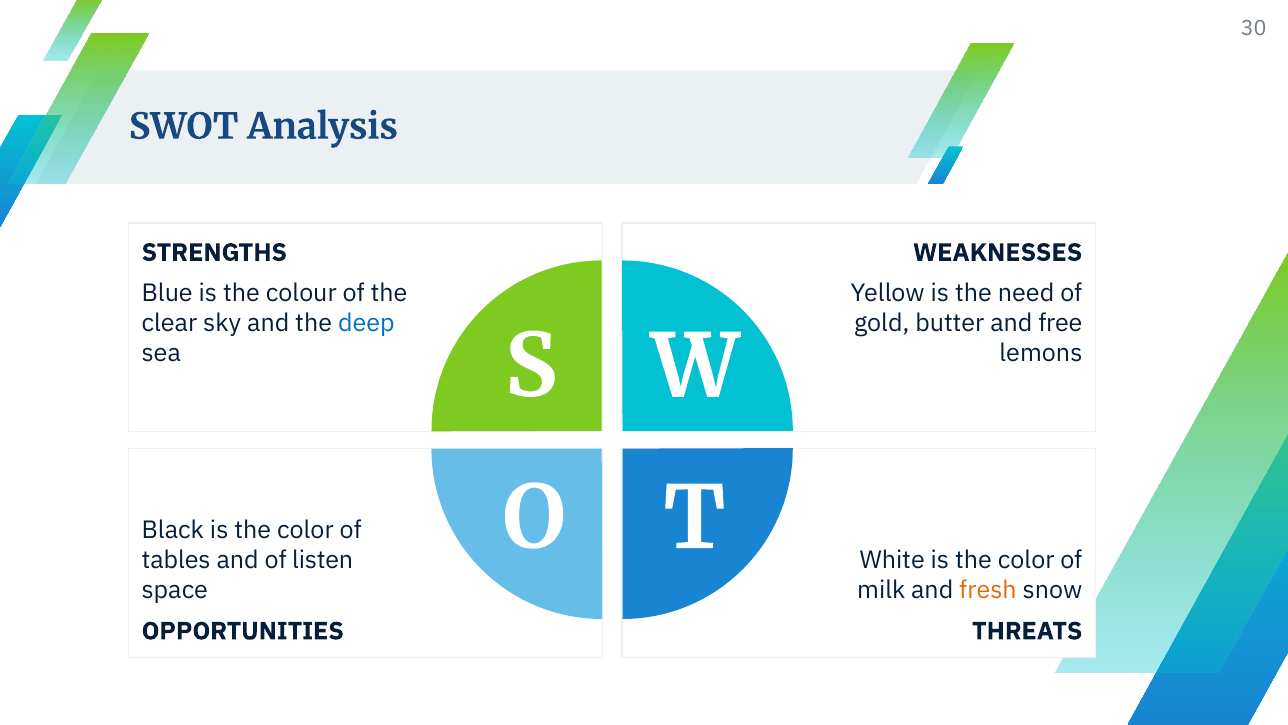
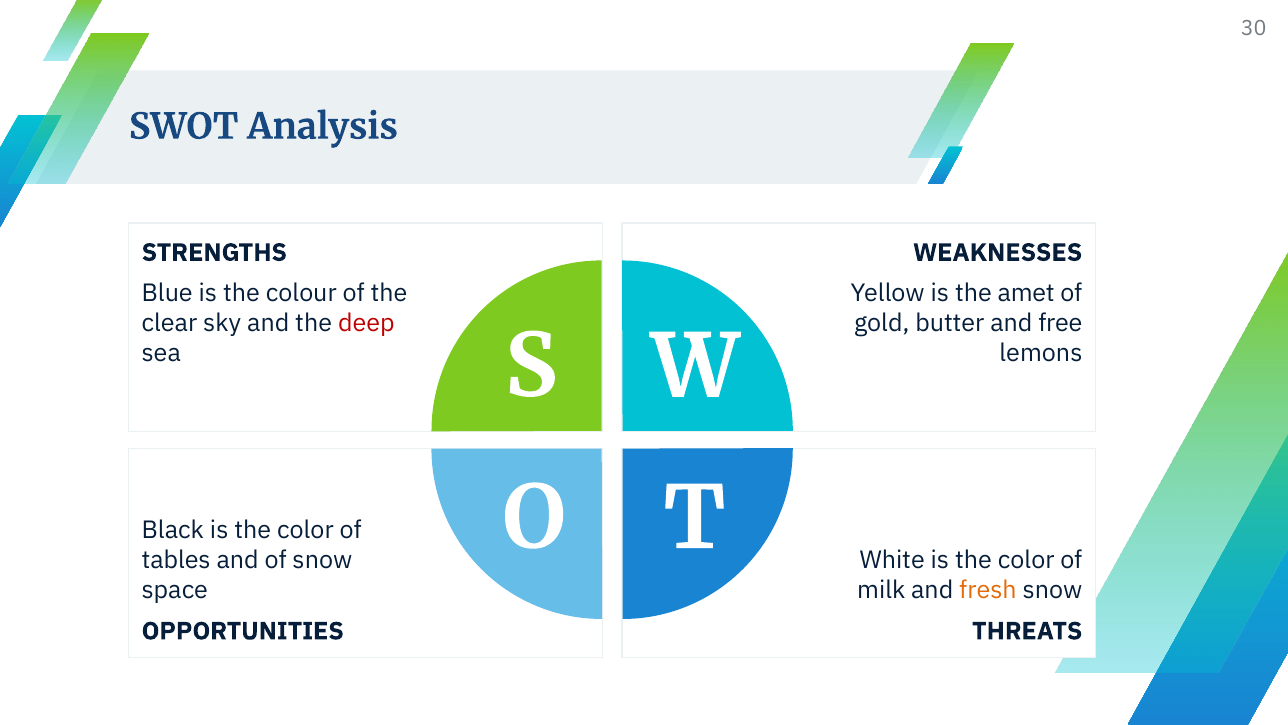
need: need -> amet (1026, 293)
deep colour: blue -> red (366, 323)
of listen: listen -> snow (322, 560)
